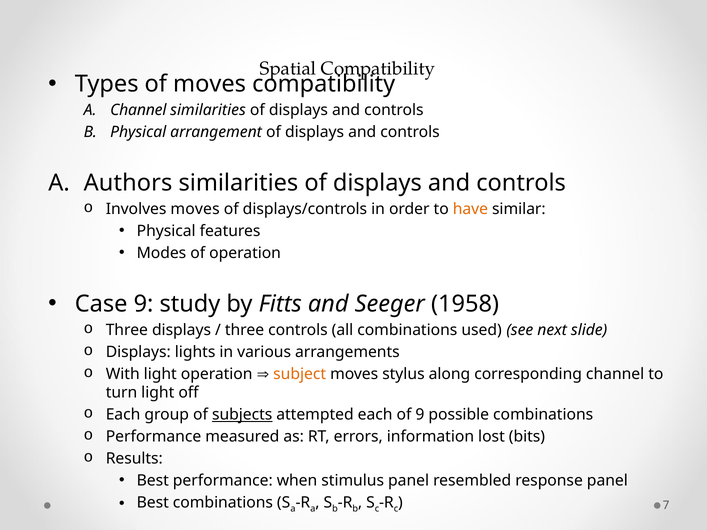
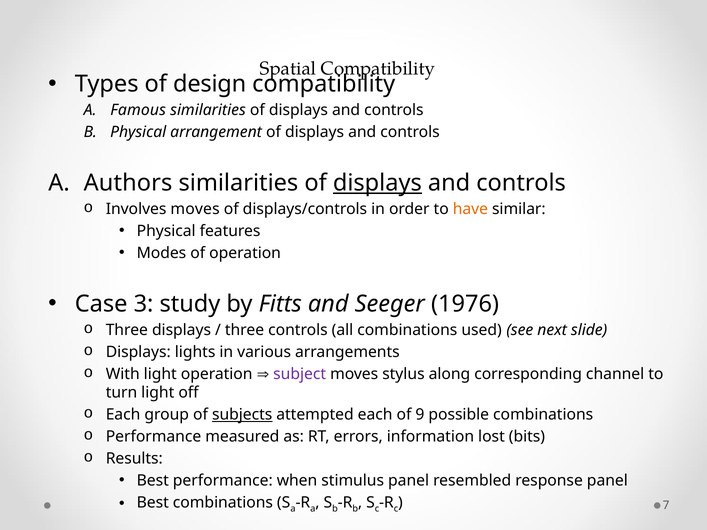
of moves: moves -> design (210, 84)
Channel: Channel -> Famous (138, 110)
displays underline: none -> present (377, 183)
Case 9: 9 -> 3 (144, 304)
1958: 1958 -> 1976 (465, 304)
subject colour: orange -> purple (300, 374)
